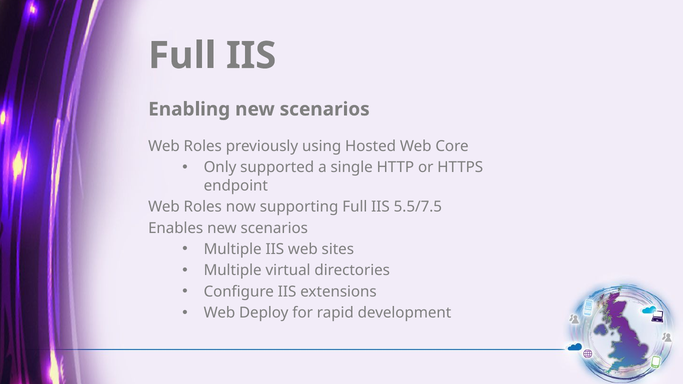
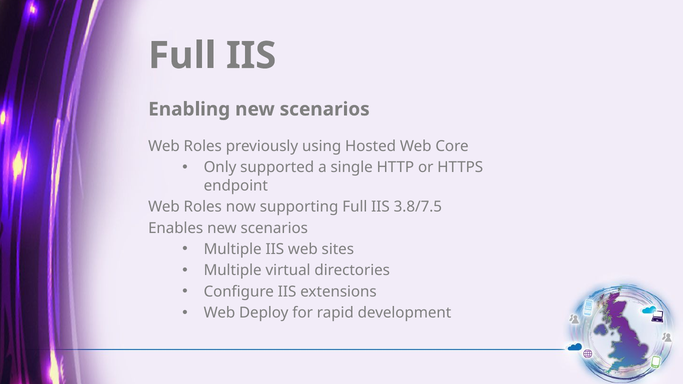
5.5/7.5: 5.5/7.5 -> 3.8/7.5 (418, 207)
